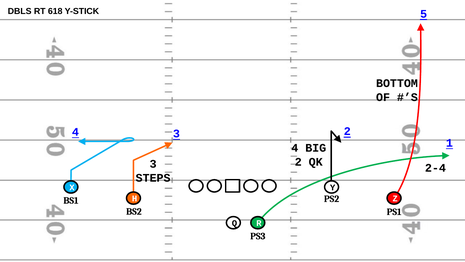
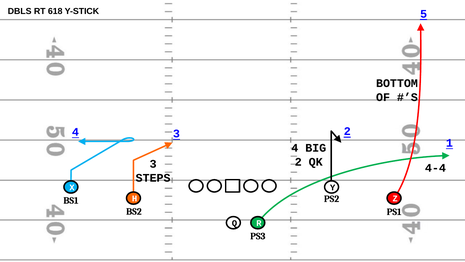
2-4: 2-4 -> 4-4 (435, 168)
